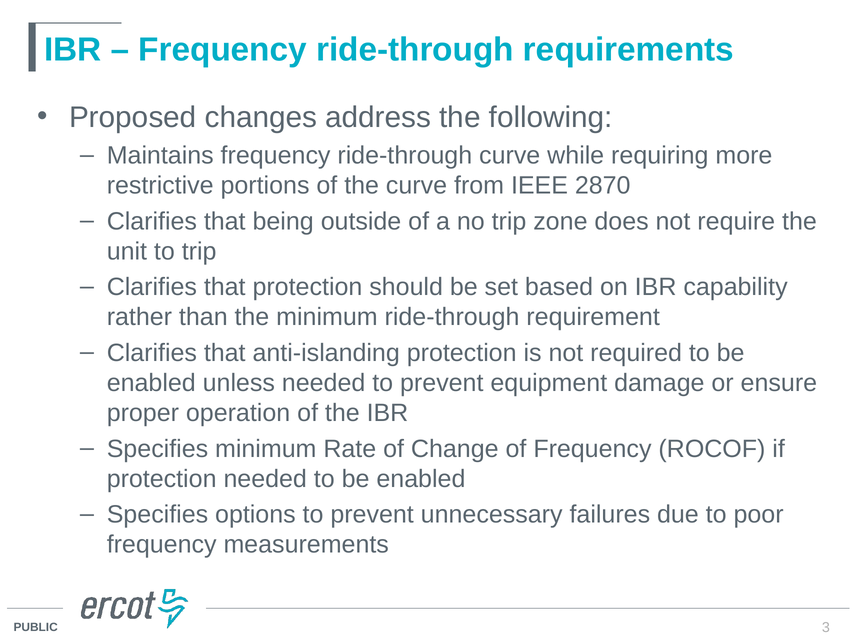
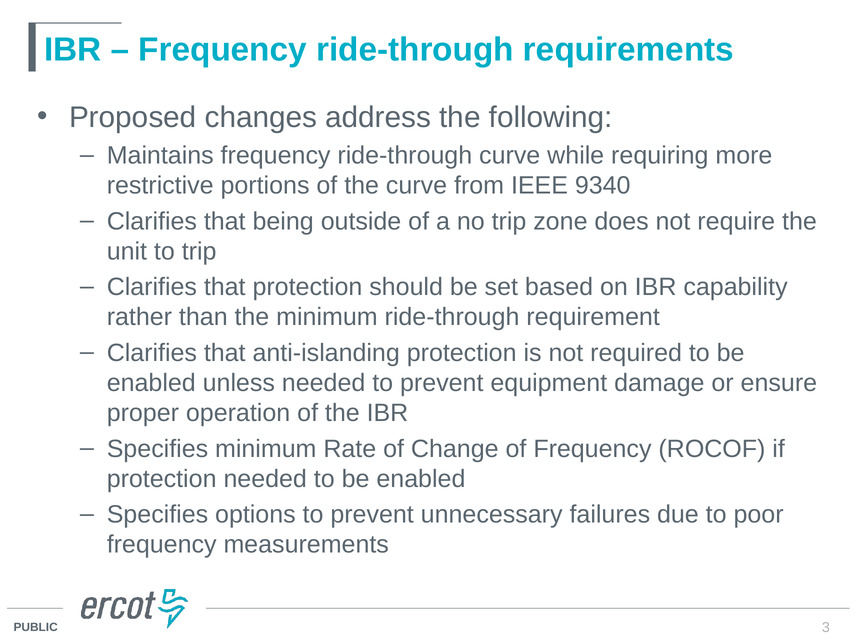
2870: 2870 -> 9340 (603, 185)
